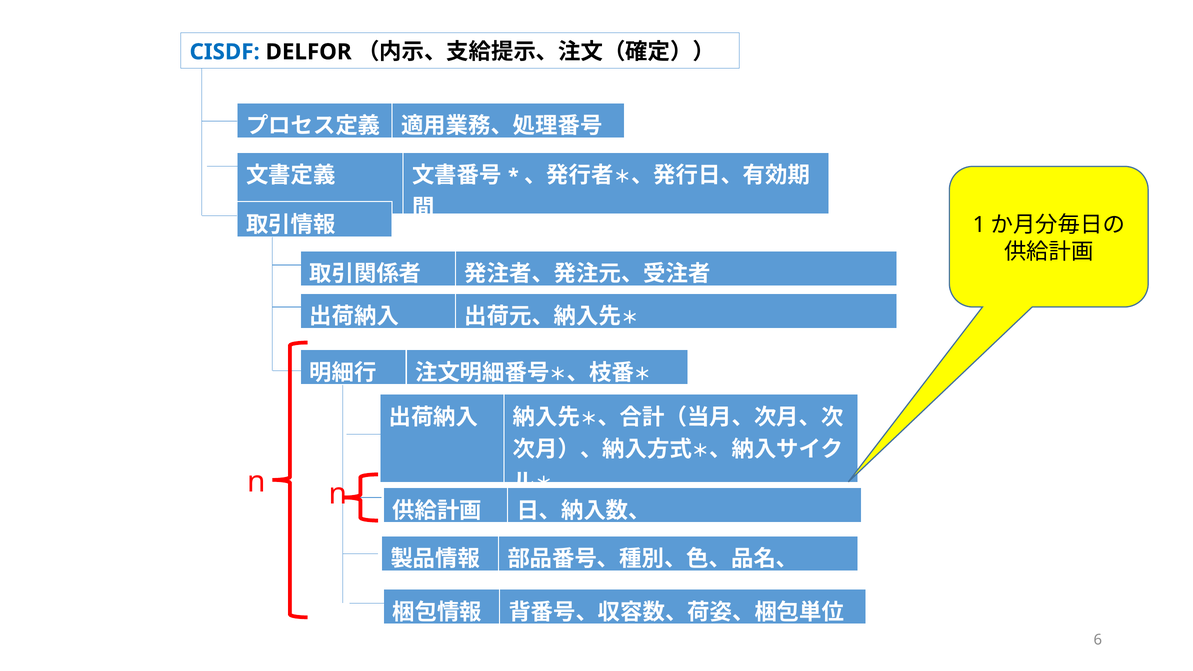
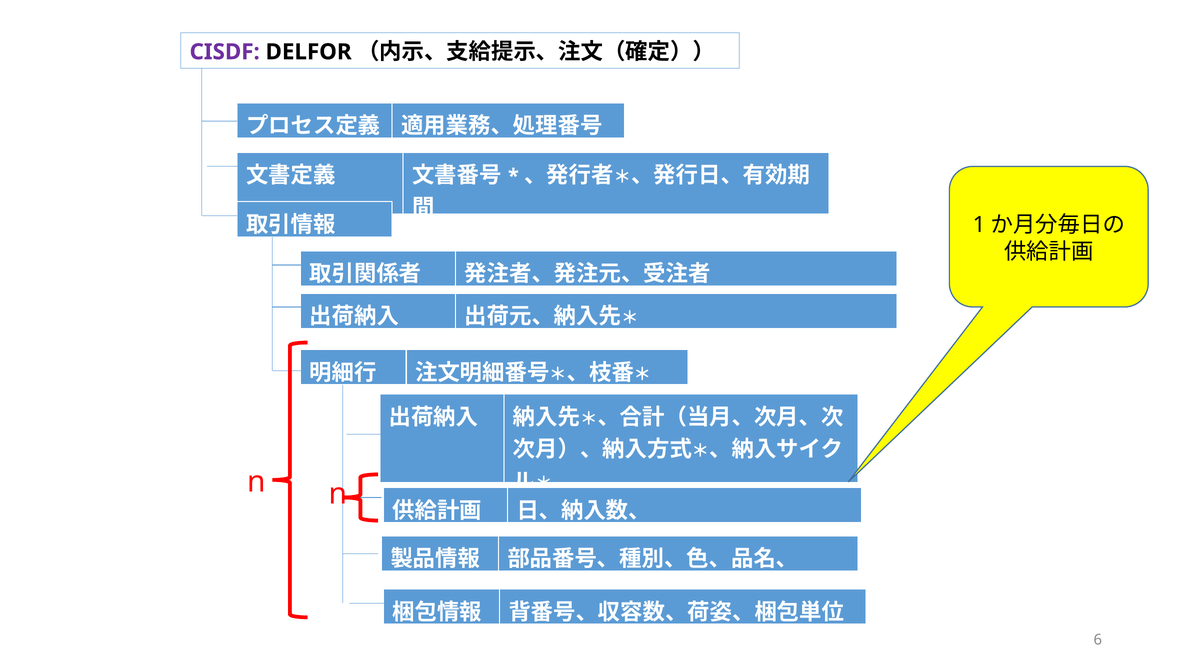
CISDF colour: blue -> purple (225, 52)
